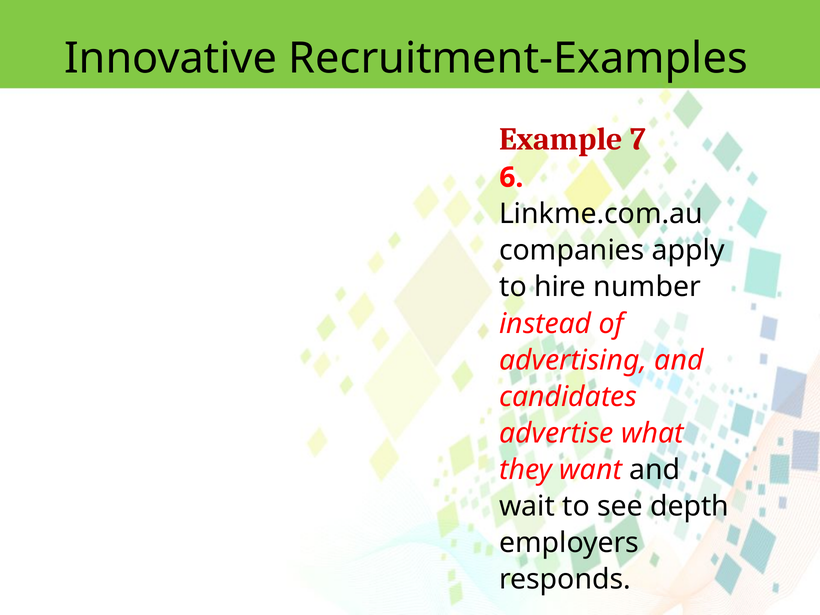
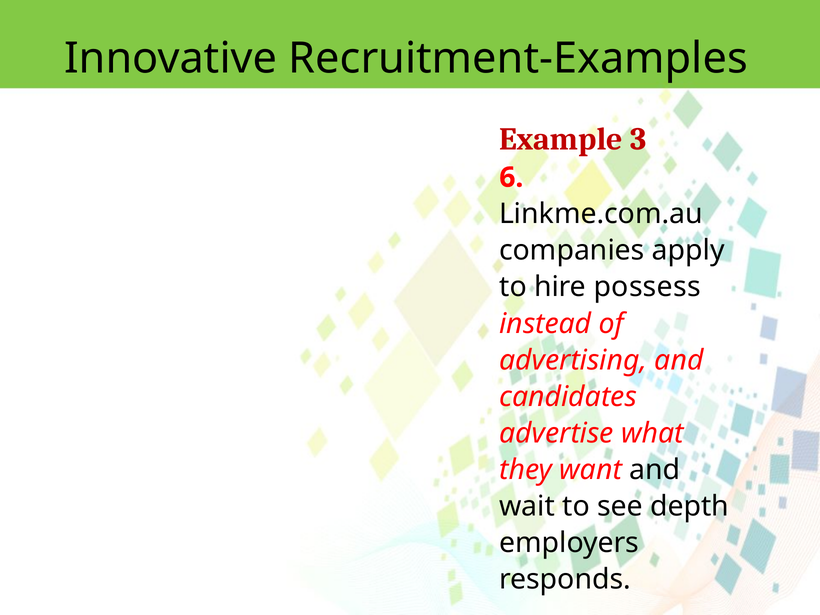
7: 7 -> 3 (638, 139)
number: number -> possess (647, 287)
